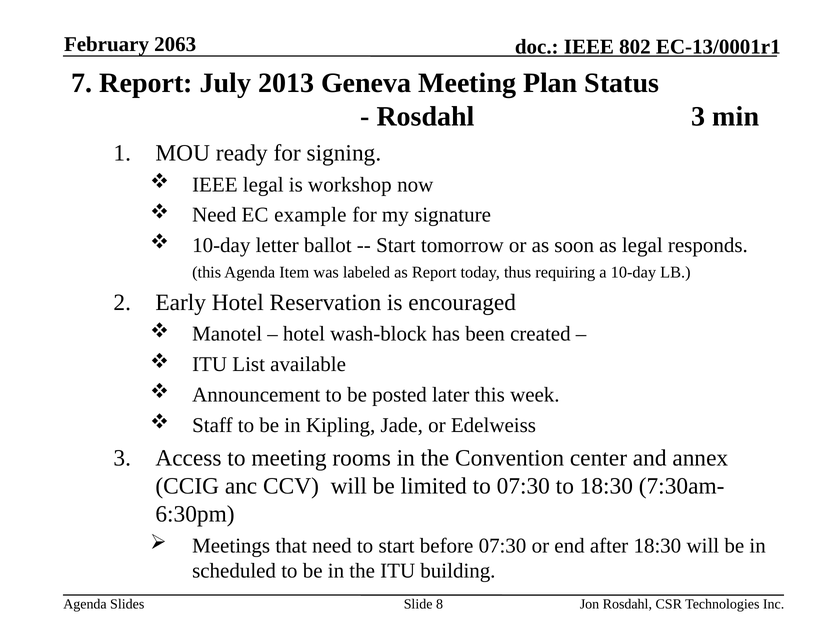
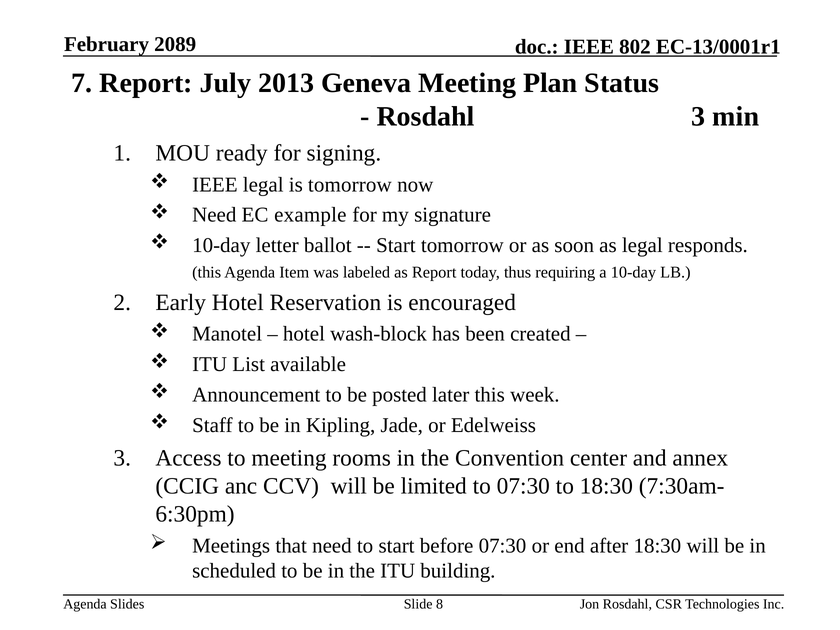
2063: 2063 -> 2089 (175, 45)
is workshop: workshop -> tomorrow (350, 185)
